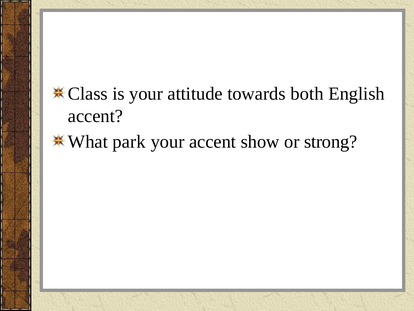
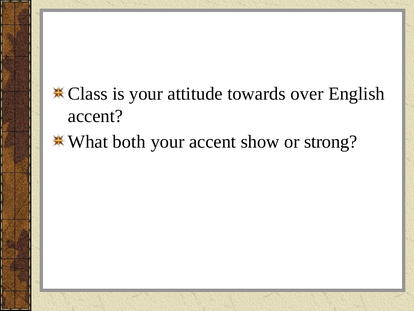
both: both -> over (307, 94)
park: park -> both (129, 142)
